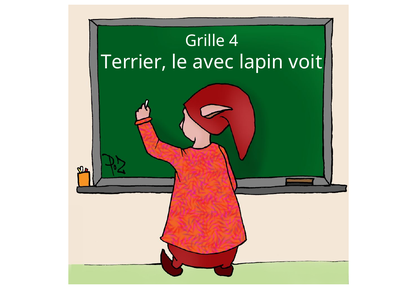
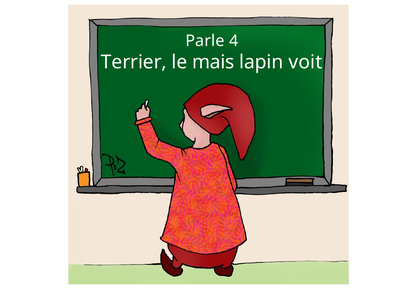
Grille: Grille -> Parle (205, 41)
avec: avec -> mais (213, 62)
